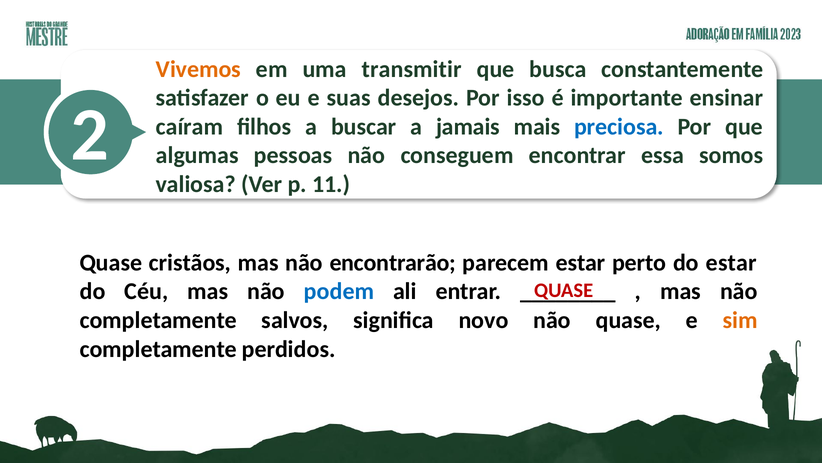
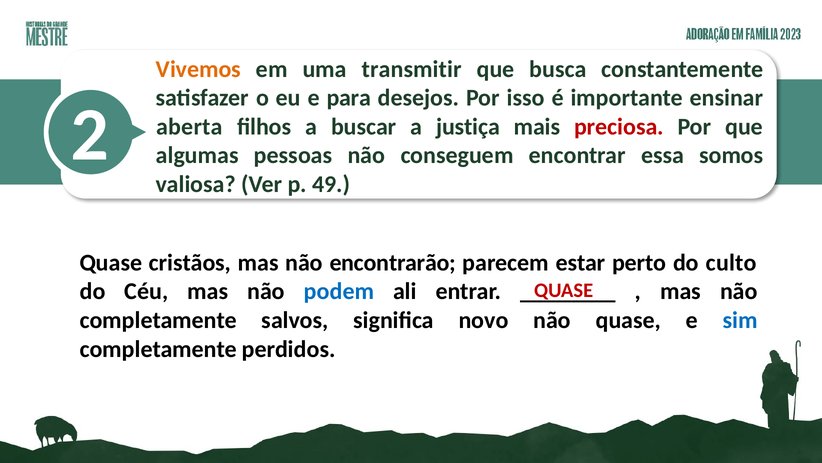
suas: suas -> para (349, 98)
caíram: caíram -> aberta (189, 127)
jamais: jamais -> justiça (468, 127)
preciosa colour: blue -> red (619, 127)
11: 11 -> 49 (331, 184)
do estar: estar -> culto (731, 262)
sim colour: orange -> blue (740, 320)
